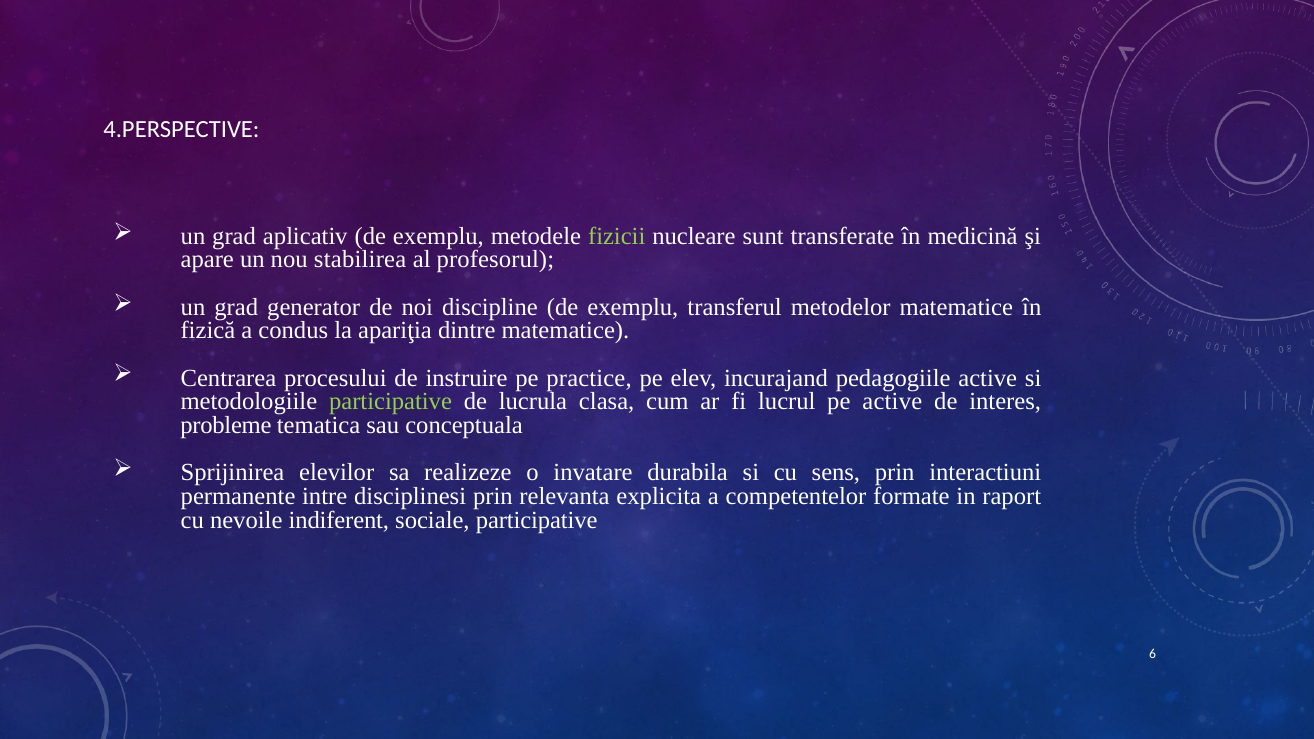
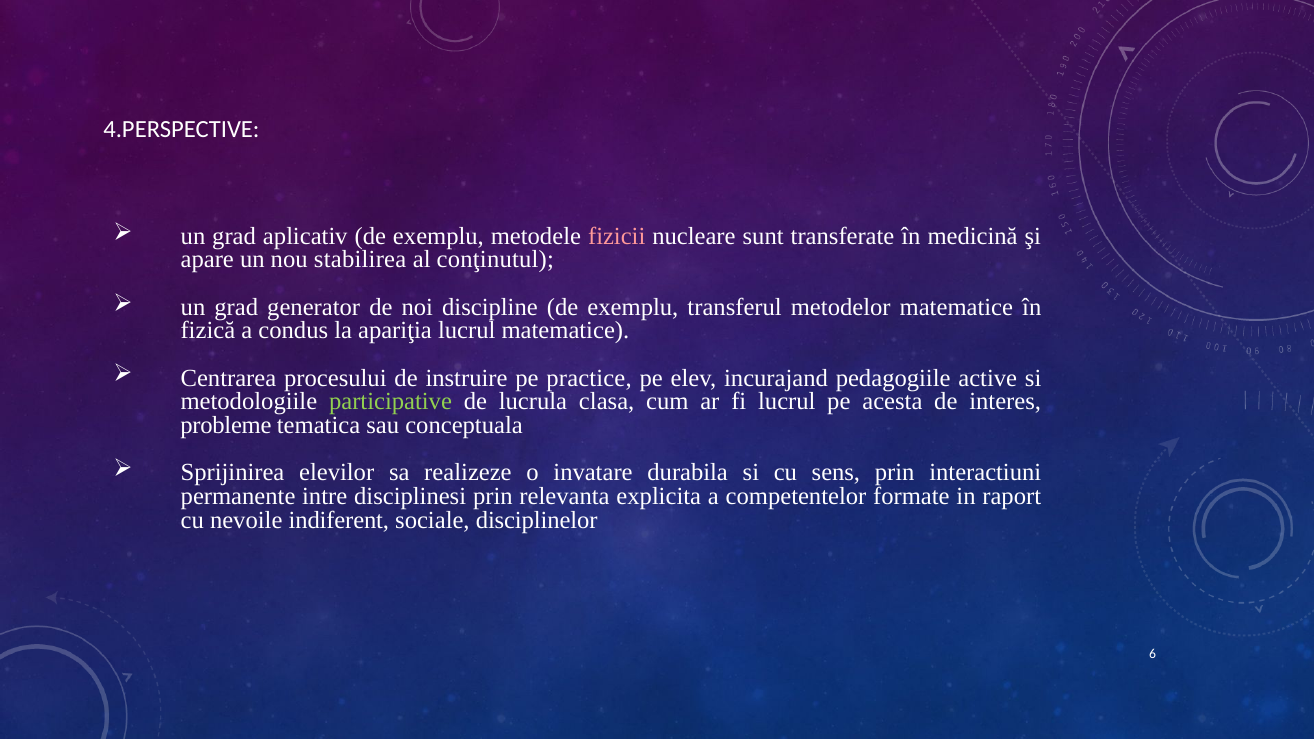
fizicii colour: light green -> pink (617, 236)
profesorul: profesorul -> conţinutul (495, 260)
apariţia dintre: dintre -> lucrul (467, 331)
pe active: active -> acesta (892, 402)
sociale participative: participative -> disciplinelor (537, 520)
